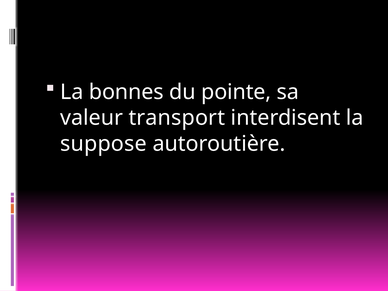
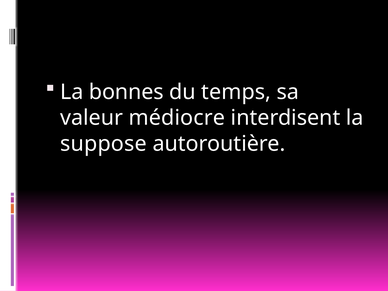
pointe: pointe -> temps (236, 92)
transport: transport -> médiocre (177, 118)
